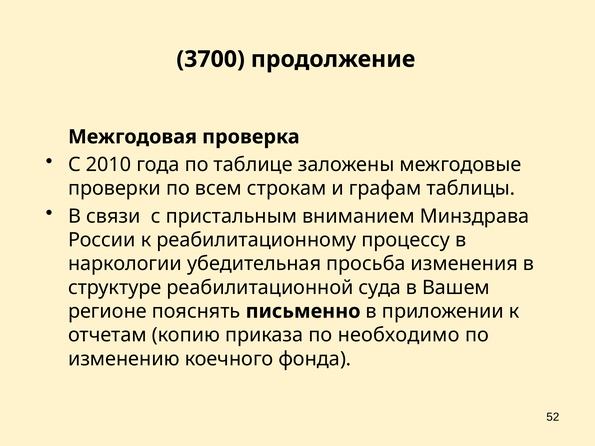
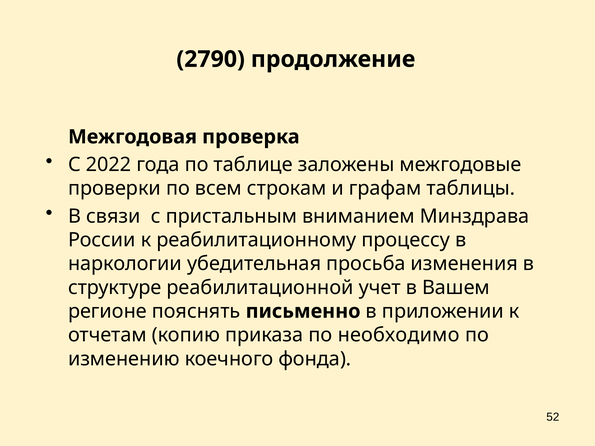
3700: 3700 -> 2790 (211, 59)
2010: 2010 -> 2022 (109, 165)
суда: суда -> учет (380, 288)
